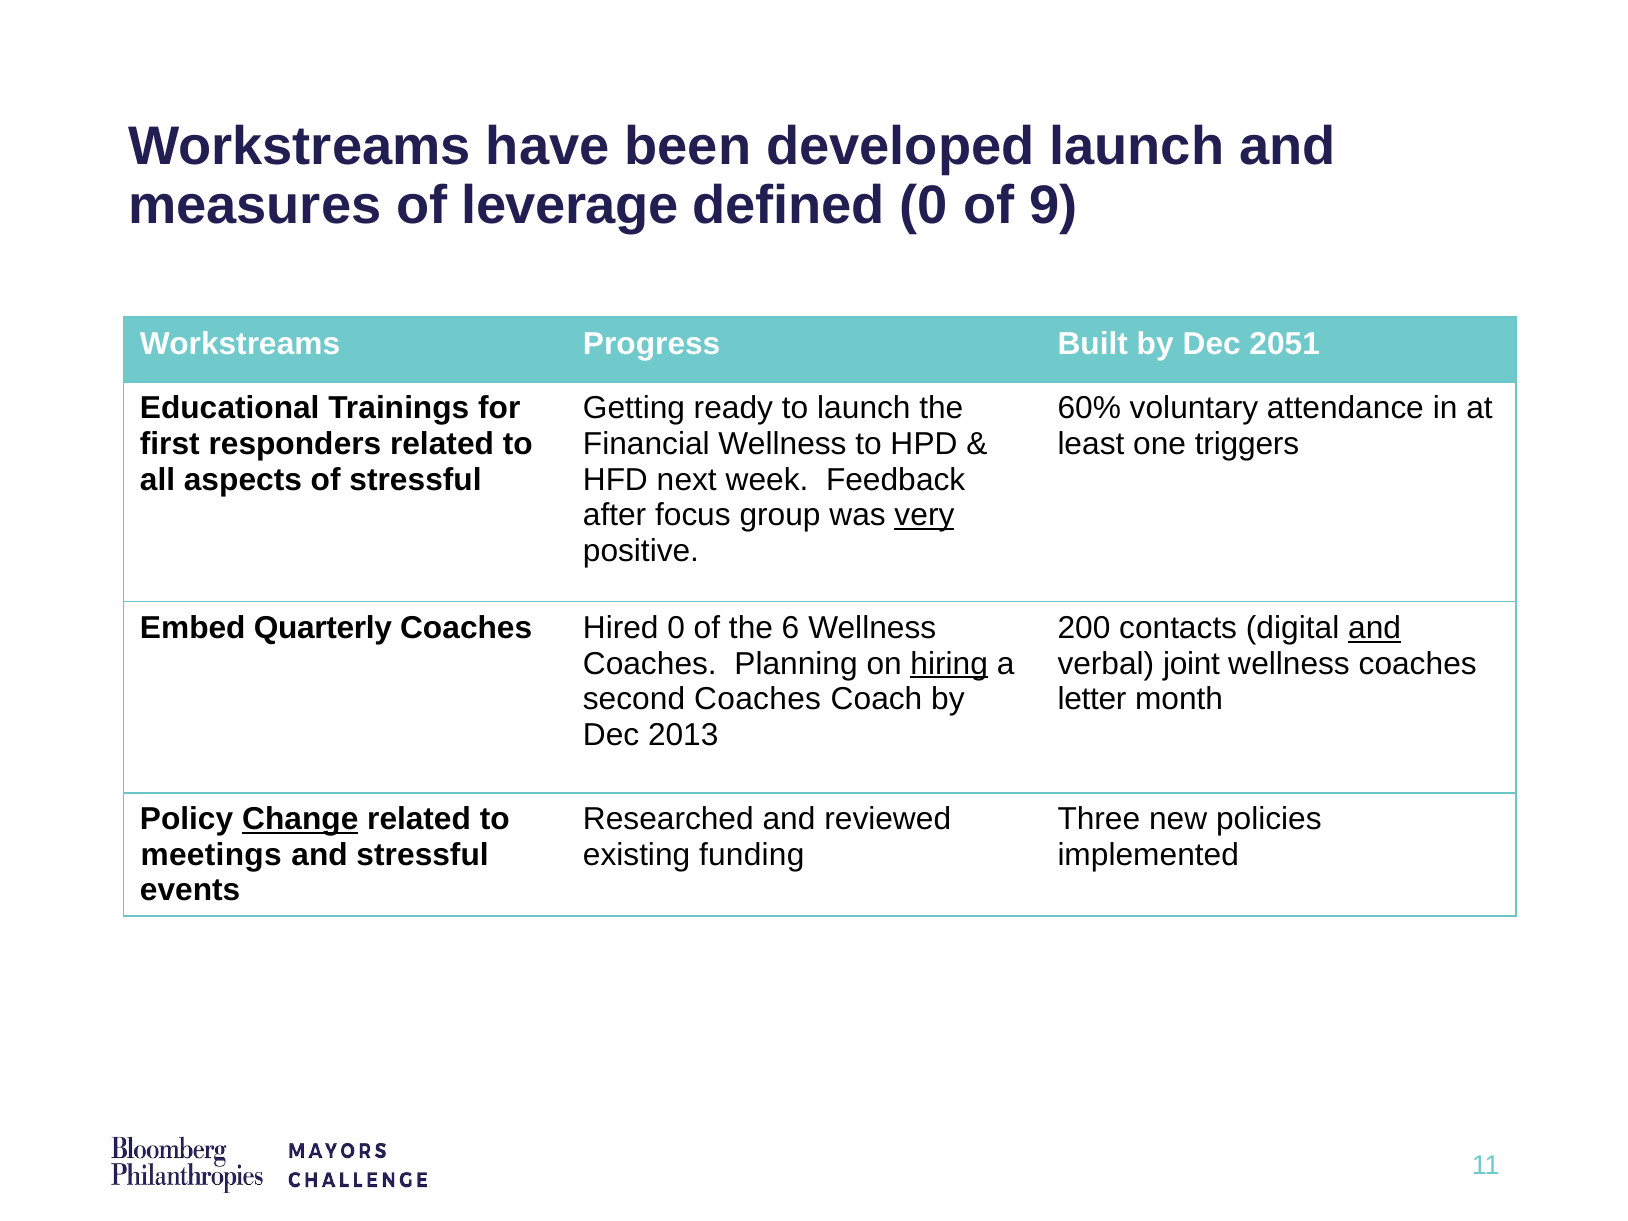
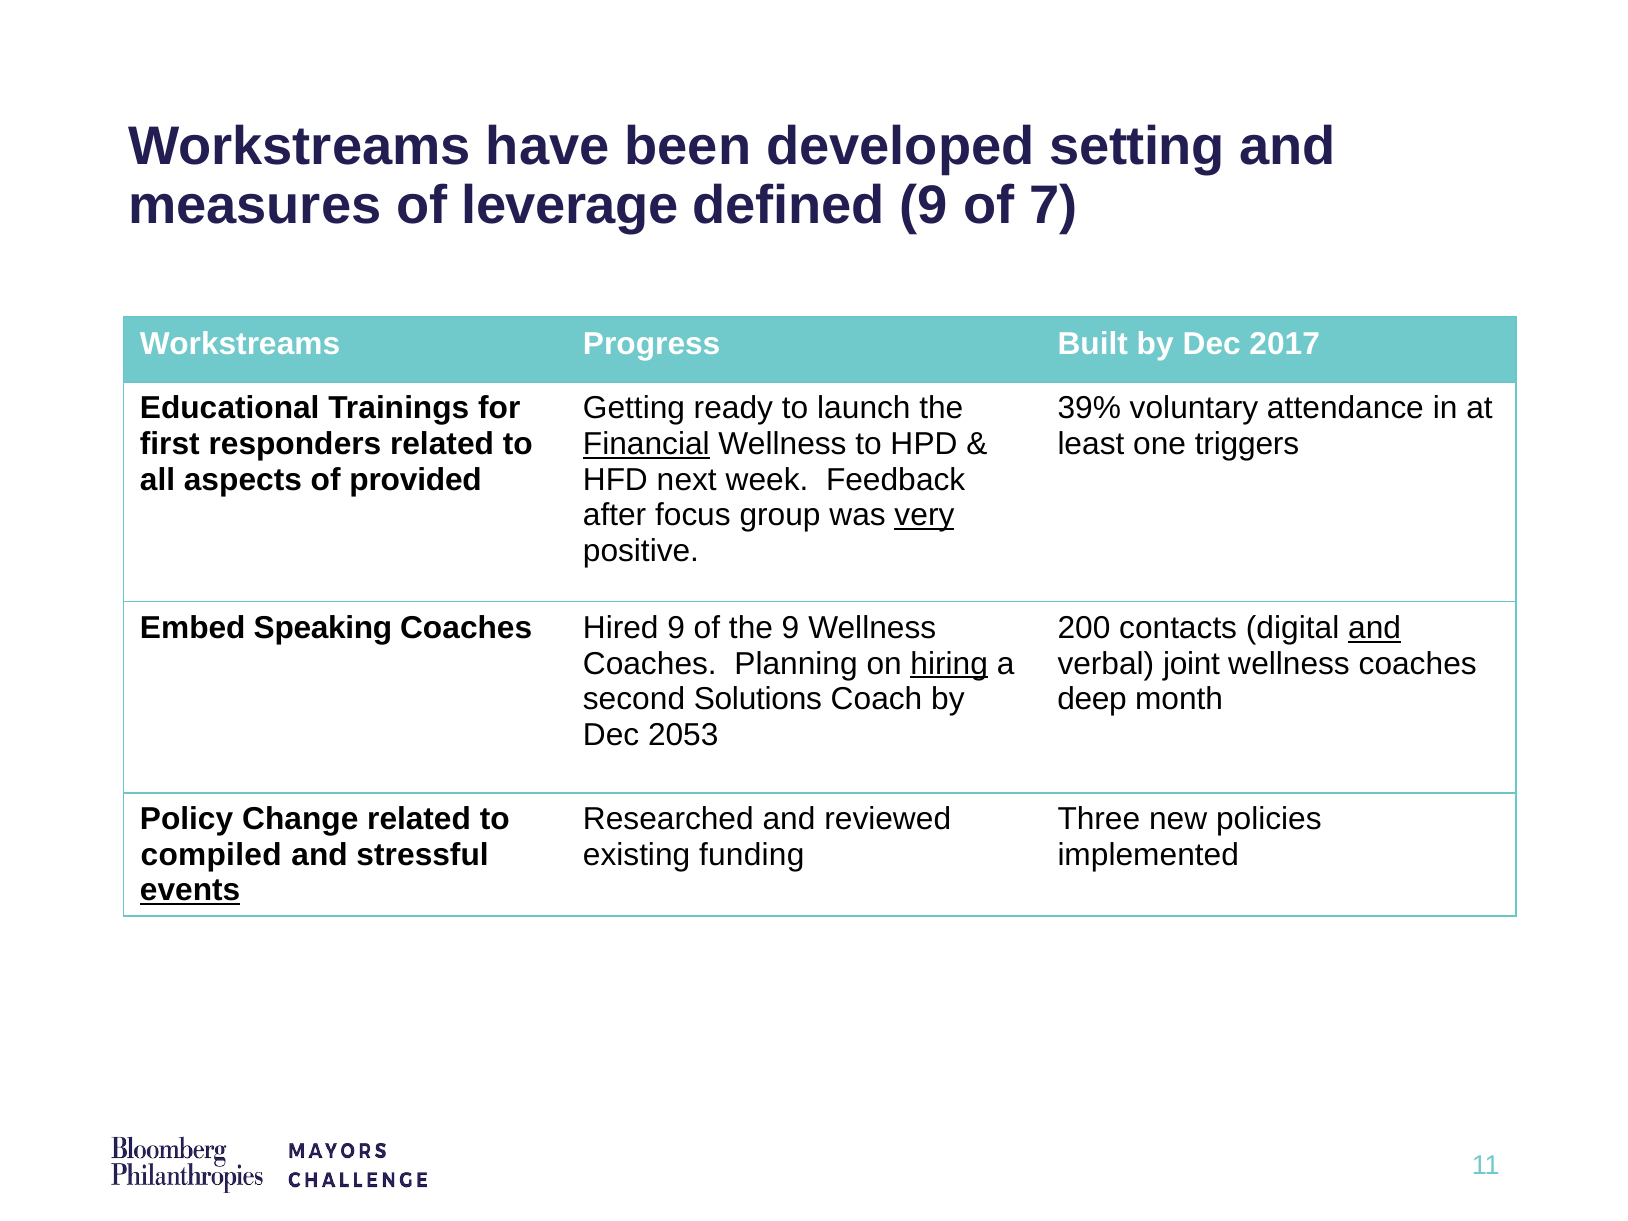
developed launch: launch -> setting (1137, 147)
defined 0: 0 -> 9 (924, 205)
9: 9 -> 7 (1053, 205)
2051: 2051 -> 2017 (1285, 344)
60%: 60% -> 39% (1089, 408)
Financial underline: none -> present (646, 444)
of stressful: stressful -> provided (416, 480)
Quarterly: Quarterly -> Speaking (323, 628)
Hired 0: 0 -> 9 (676, 628)
the 6: 6 -> 9 (791, 628)
second Coaches: Coaches -> Solutions (758, 699)
letter: letter -> deep (1092, 699)
2013: 2013 -> 2053 (683, 735)
Change underline: present -> none (300, 819)
meetings: meetings -> compiled (211, 855)
events underline: none -> present (190, 890)
